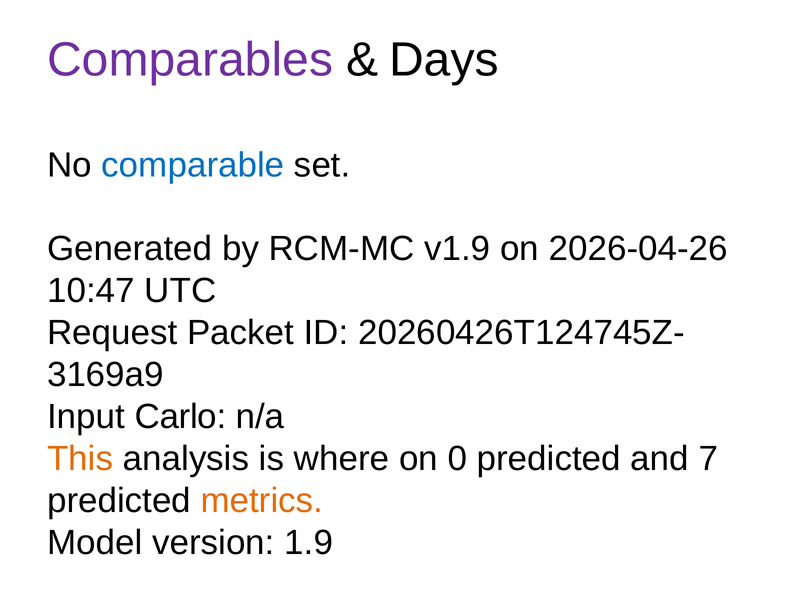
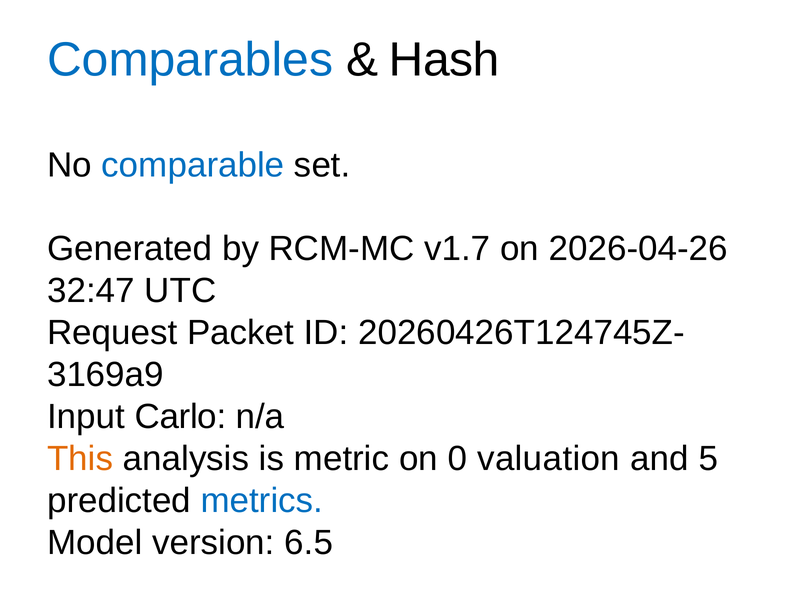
Comparables colour: purple -> blue (190, 60)
Days: Days -> Hash (444, 60)
v1.9: v1.9 -> v1.7 (457, 249)
10:47: 10:47 -> 32:47 (91, 291)
where: where -> metric (342, 459)
0 predicted: predicted -> valuation (549, 459)
7: 7 -> 5 (708, 459)
metrics colour: orange -> blue (262, 501)
1.9: 1.9 -> 6.5 (309, 543)
